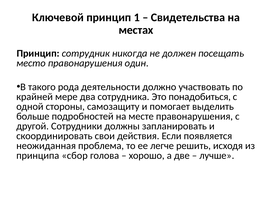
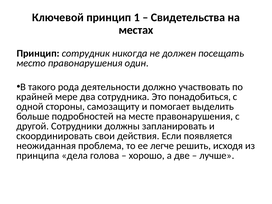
сбор: сбор -> дела (75, 156)
